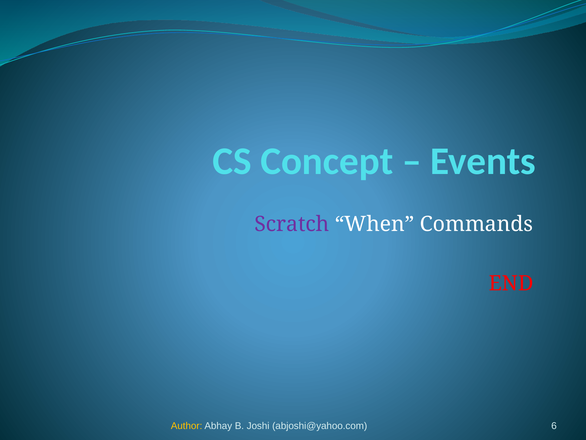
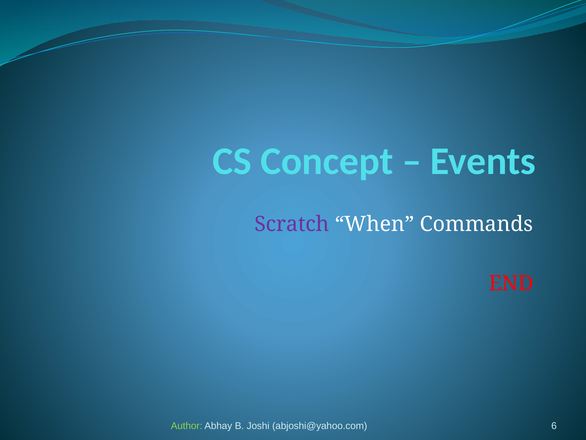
Author colour: yellow -> light green (187, 426)
